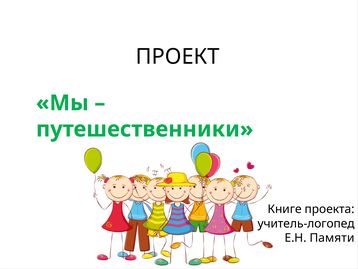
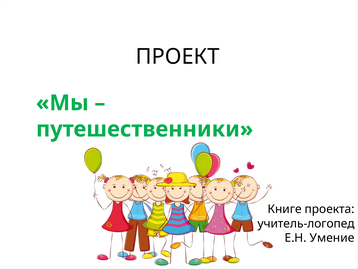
Памяти: Памяти -> Умение (332, 237)
